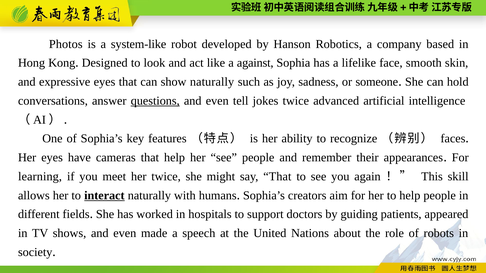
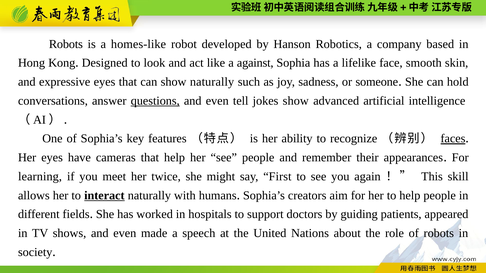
Photos: Photos -> Robots (66, 44)
system-like: system-like -> homes-like (138, 44)
jokes twice: twice -> show (296, 101)
faces underline: none -> present (453, 139)
say That: That -> First (277, 177)
